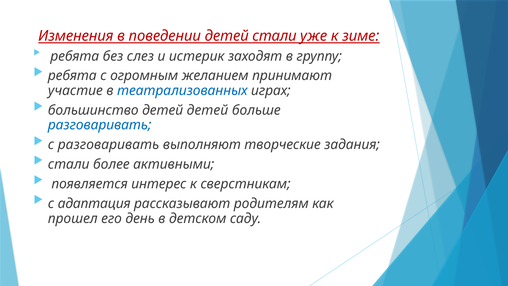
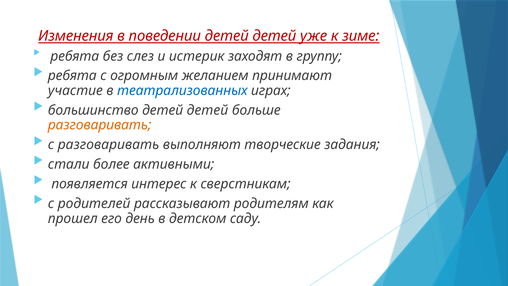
поведении детей стали: стали -> детей (274, 36)
разговаривать colour: blue -> orange (100, 125)
адаптация: адаптация -> родителей (94, 203)
